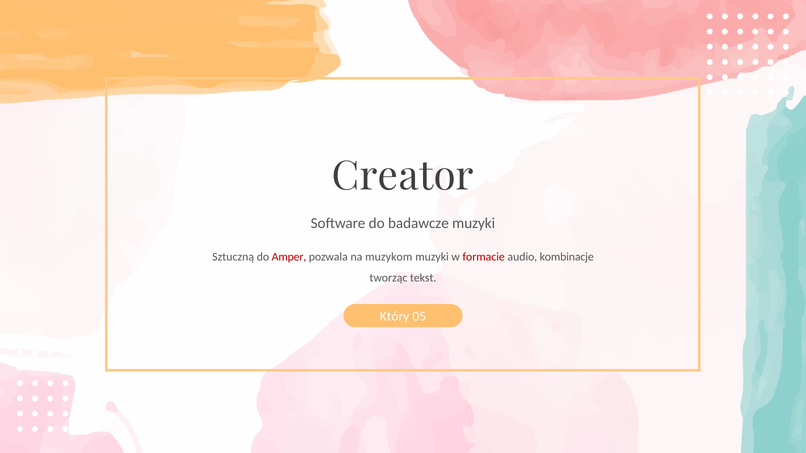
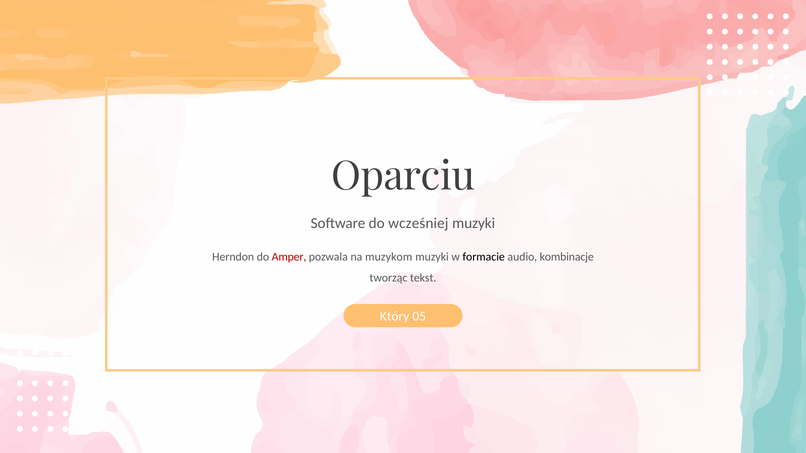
Creator: Creator -> Oparciu (403, 177)
badawcze: badawcze -> wcześniej (418, 224)
Sztuczną: Sztuczną -> Herndon (233, 257)
formacie colour: red -> black (484, 257)
